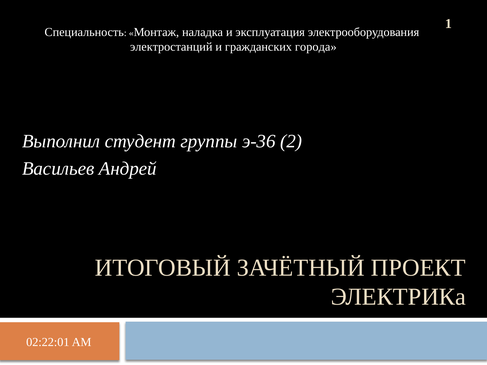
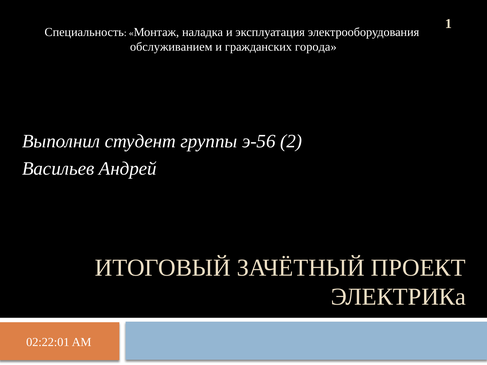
электростанций: электростанций -> обслуживанием (171, 47)
э-36: э-36 -> э-56 (259, 141)
